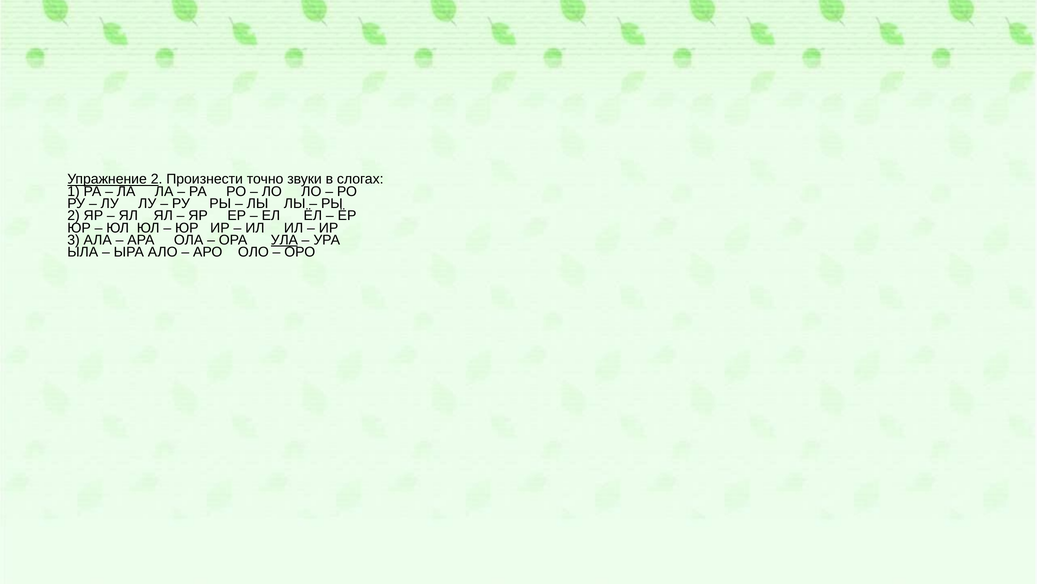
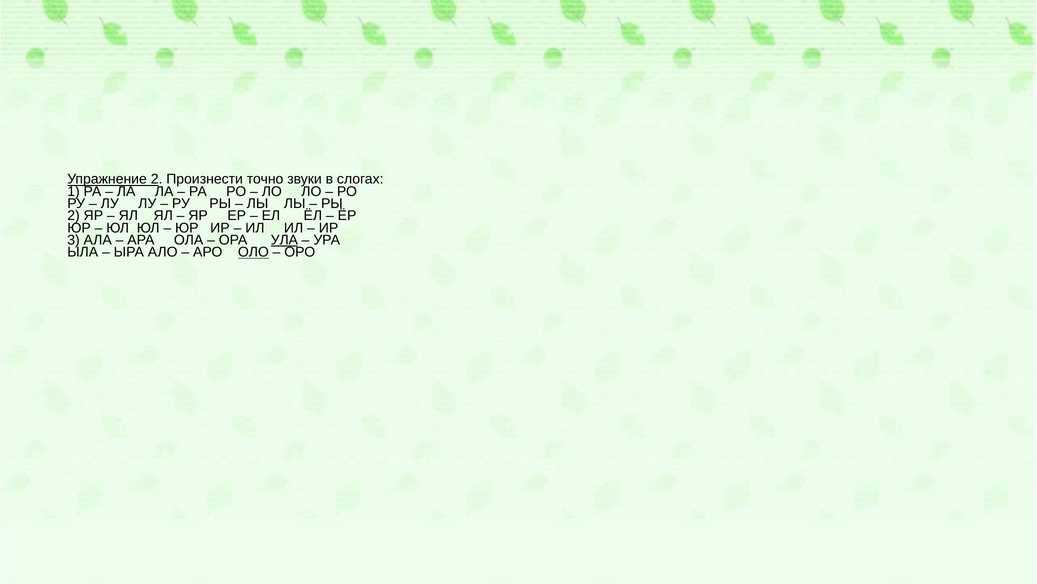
ОЛО underline: none -> present (253, 252)
